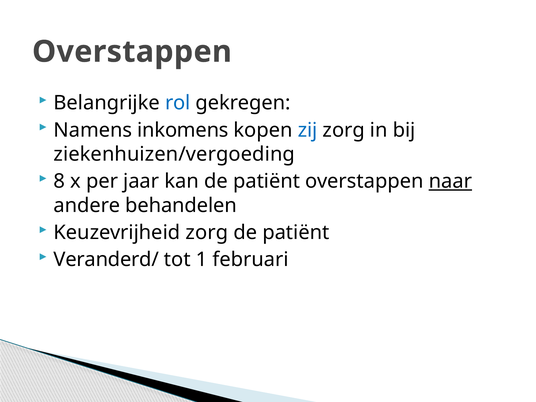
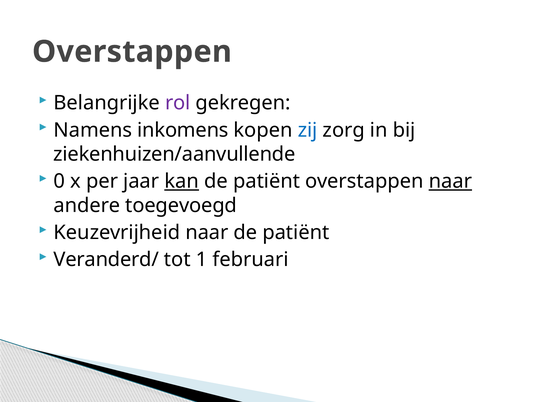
rol colour: blue -> purple (178, 103)
ziekenhuizen/vergoeding: ziekenhuizen/vergoeding -> ziekenhuizen/aanvullende (174, 154)
8: 8 -> 0 (59, 181)
kan underline: none -> present (182, 181)
behandelen: behandelen -> toegevoegd (181, 205)
Keuzevrijheid zorg: zorg -> naar (207, 233)
